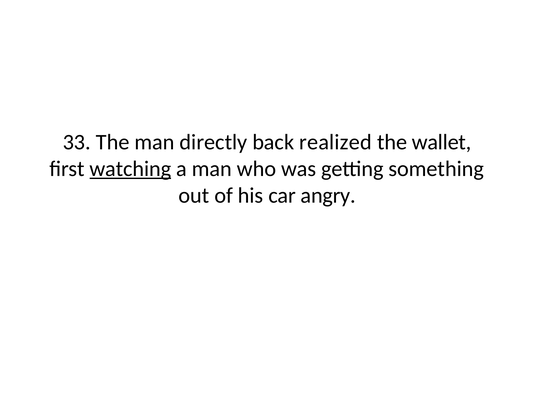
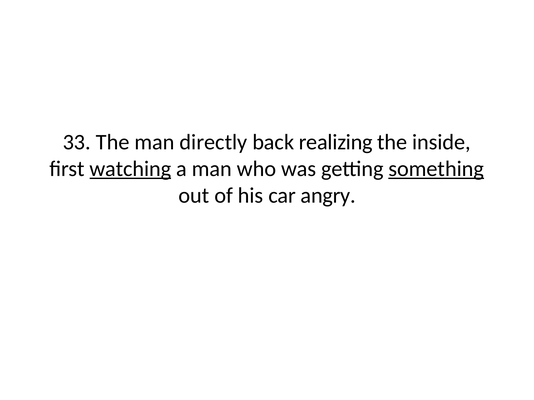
realized: realized -> realizing (336, 142)
wallet: wallet -> inside (441, 142)
something underline: none -> present (436, 169)
